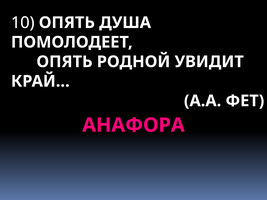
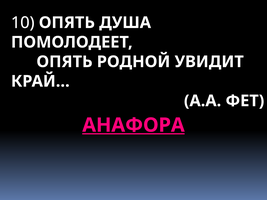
АНАФОРА underline: none -> present (133, 125)
